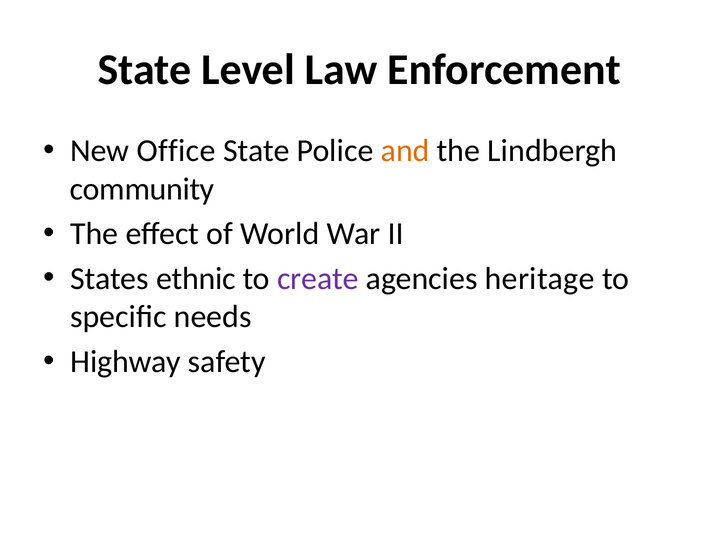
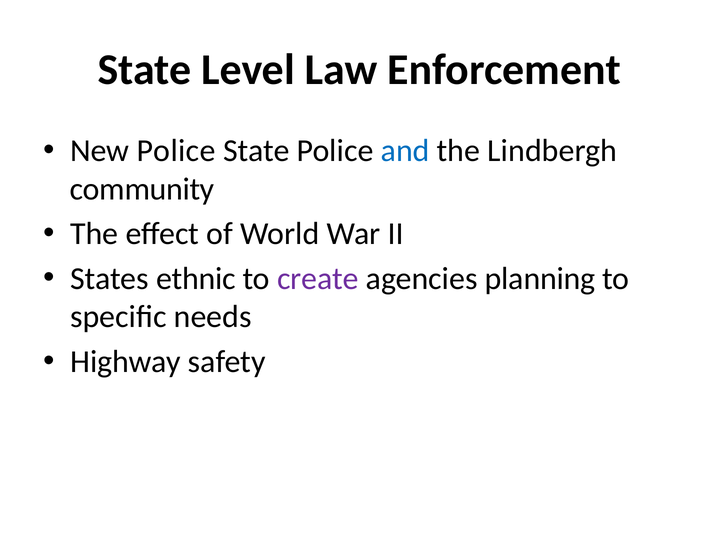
New Office: Office -> Police (176, 151)
and colour: orange -> blue (405, 151)
heritage: heritage -> planning (540, 279)
